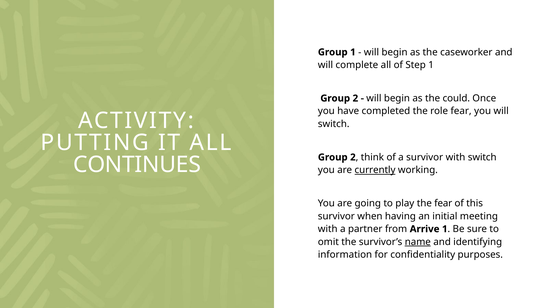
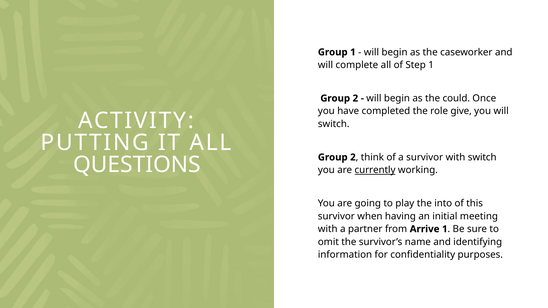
role fear: fear -> give (461, 111)
CONTINUES: CONTINUES -> QUESTIONS (137, 165)
the fear: fear -> into (443, 204)
name underline: present -> none (418, 242)
